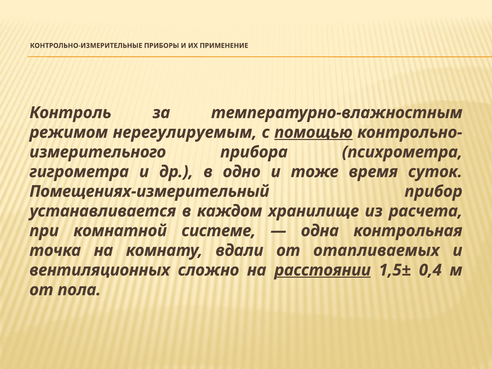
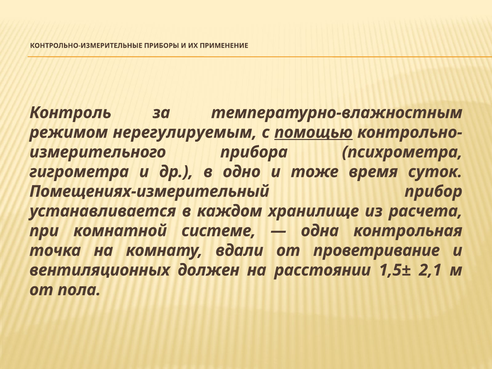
отапливаемых: отапливаемых -> проветривание (376, 250)
сложно: сложно -> должен (209, 270)
расстоянии underline: present -> none (323, 270)
0,4: 0,4 -> 2,1 (430, 270)
